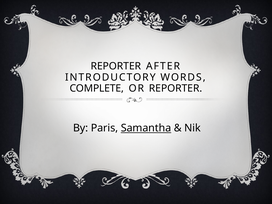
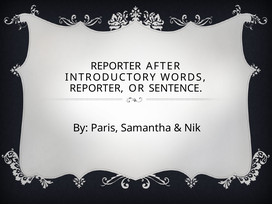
COMPLETE: COMPLETE -> REPORTER (97, 88)
OR REPORTER: REPORTER -> SENTENCE (176, 88)
Samantha underline: present -> none (146, 128)
